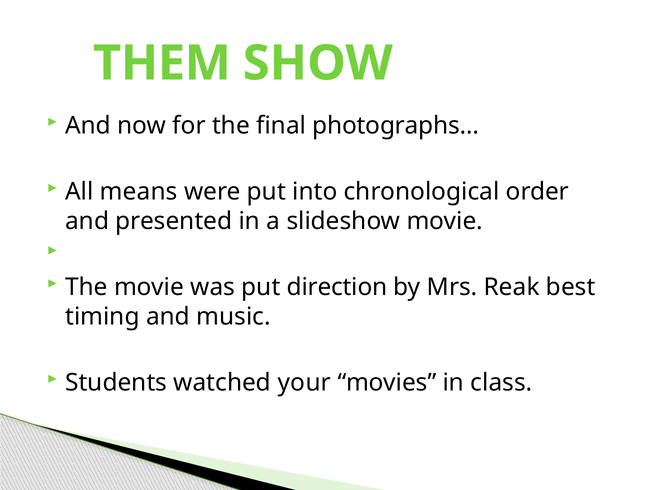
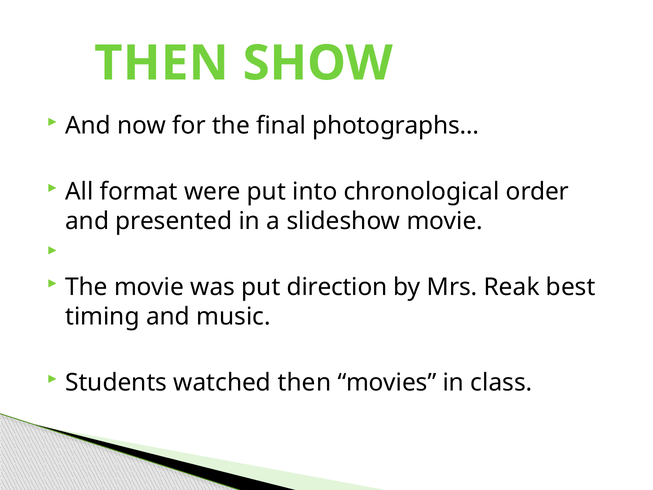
THEM: THEM -> THEN (161, 63)
means: means -> format (139, 191)
watched your: your -> then (304, 382)
